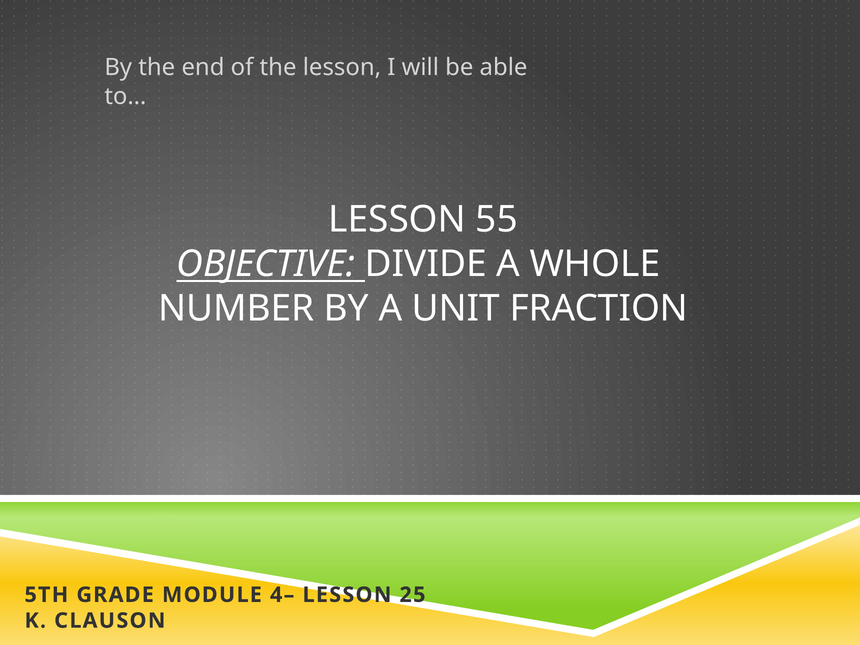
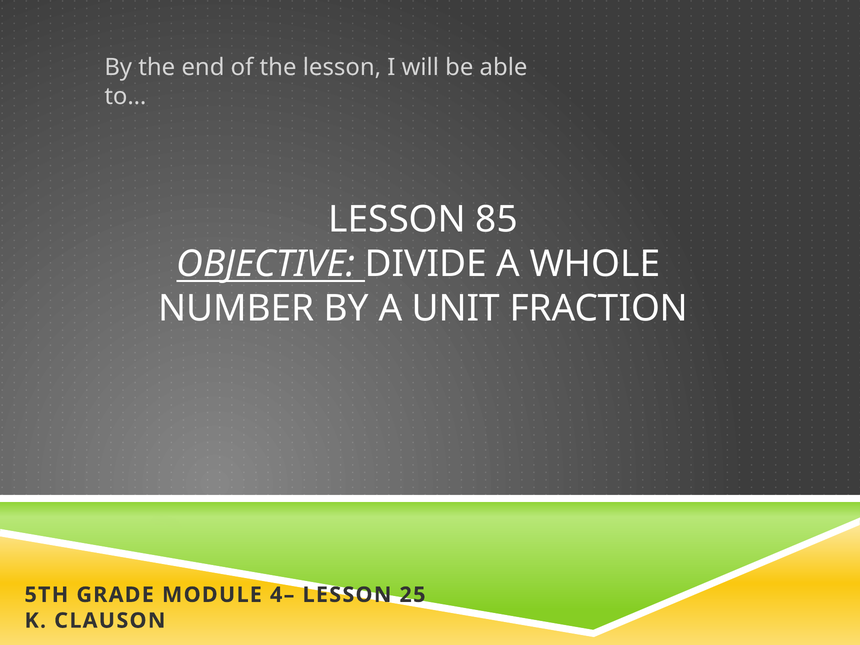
55: 55 -> 85 (497, 220)
